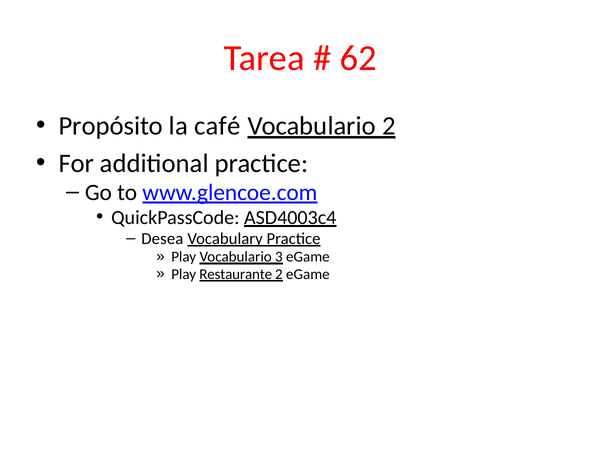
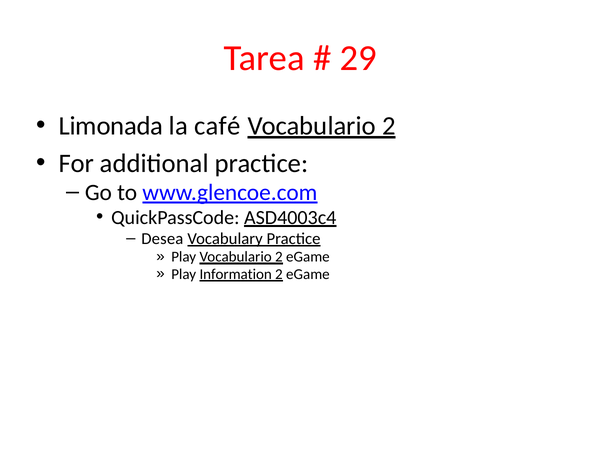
62: 62 -> 29 (358, 58)
Propósito: Propósito -> Limonada (111, 126)
Play Vocabulario 3: 3 -> 2 (279, 257)
Restaurante: Restaurante -> Information (236, 275)
